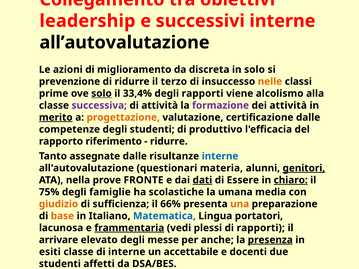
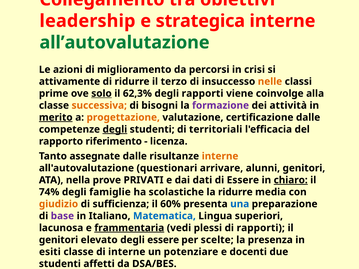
successivi: successivi -> strategica (200, 21)
all’autovalutazione colour: black -> green (125, 43)
discreta: discreta -> percorsi (209, 70)
in solo: solo -> crisi (255, 70)
prevenzione: prevenzione -> attivamente (70, 82)
33,4%: 33,4% -> 62,3% (137, 94)
alcolismo: alcolismo -> coinvolge (280, 94)
successiva colour: purple -> orange (99, 106)
di attività: attività -> bisogni (160, 106)
degli underline: none -> present (115, 129)
produttivo: produttivo -> territoriali (216, 129)
ridurre: ridurre -> licenza (169, 141)
interne colour: blue -> orange (220, 156)
materia: materia -> arrivare (221, 168)
genitori underline: present -> none (304, 168)
FRONTE: FRONTE -> PRIVATI (144, 180)
dati underline: present -> none (202, 180)
75%: 75% -> 74% (49, 192)
la umana: umana -> ridurre (235, 192)
66%: 66% -> 60% (170, 204)
una colour: orange -> blue (240, 204)
base colour: orange -> purple (62, 216)
portatori: portatori -> superiori (259, 216)
arrivare: arrivare -> genitori (59, 240)
degli messe: messe -> essere (163, 240)
anche: anche -> scelte (217, 240)
presenza underline: present -> none (270, 240)
accettabile: accettabile -> potenziare (191, 252)
